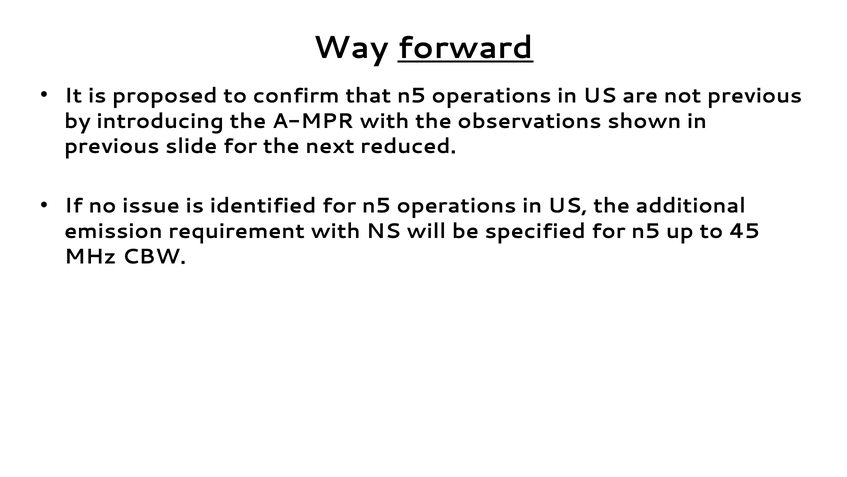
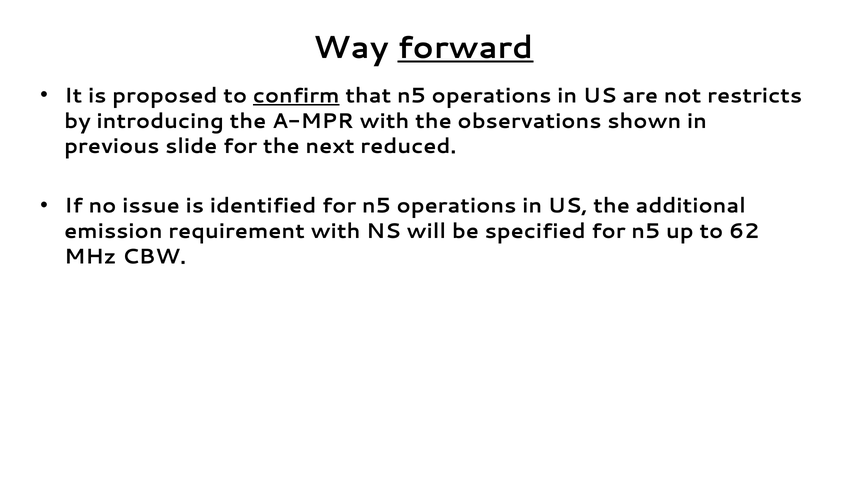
confirm underline: none -> present (296, 95)
not previous: previous -> restricts (755, 95)
45: 45 -> 62 (744, 231)
